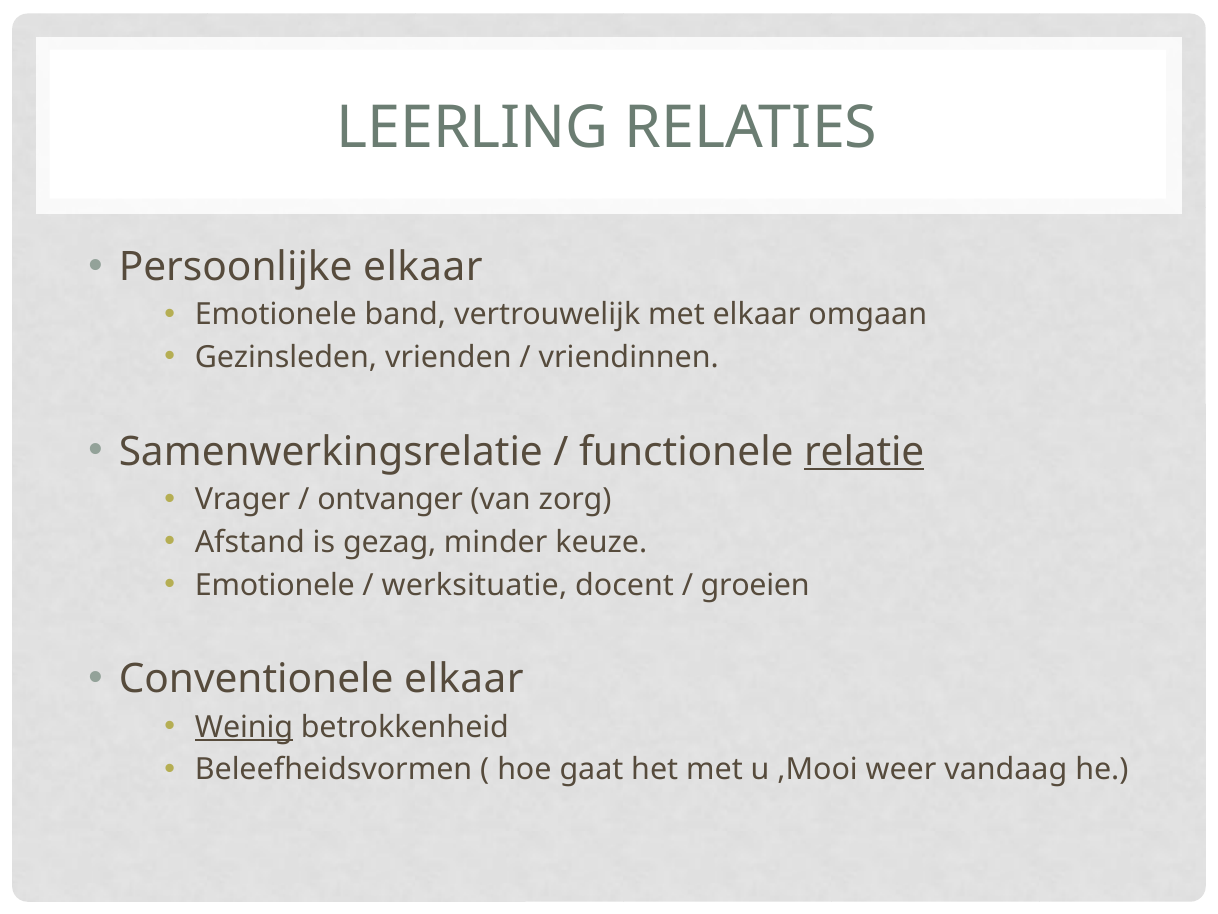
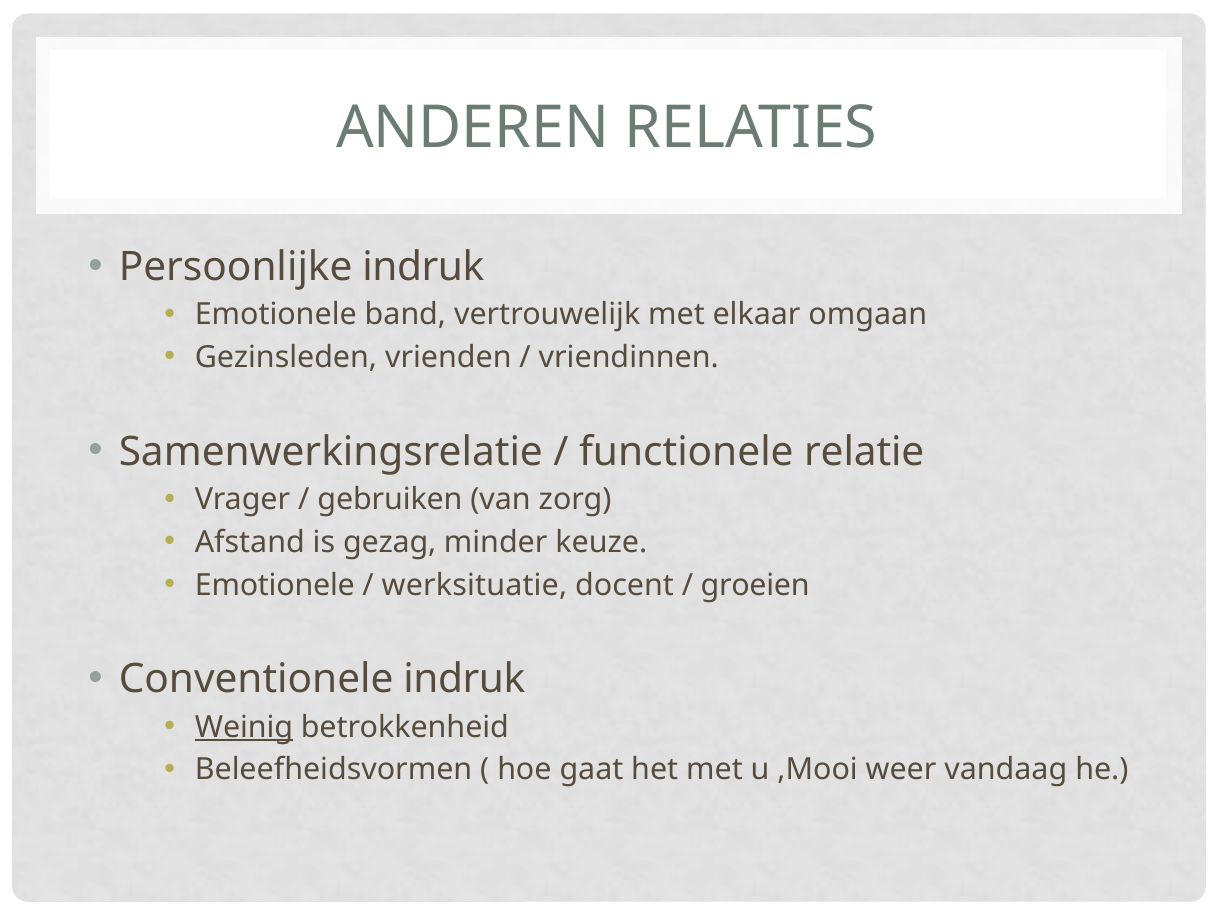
LEERLING: LEERLING -> ANDEREN (473, 128)
Persoonlijke elkaar: elkaar -> indruk (423, 267)
relatie underline: present -> none (864, 451)
ontvanger: ontvanger -> gebruiken (390, 499)
Conventionele elkaar: elkaar -> indruk (464, 679)
